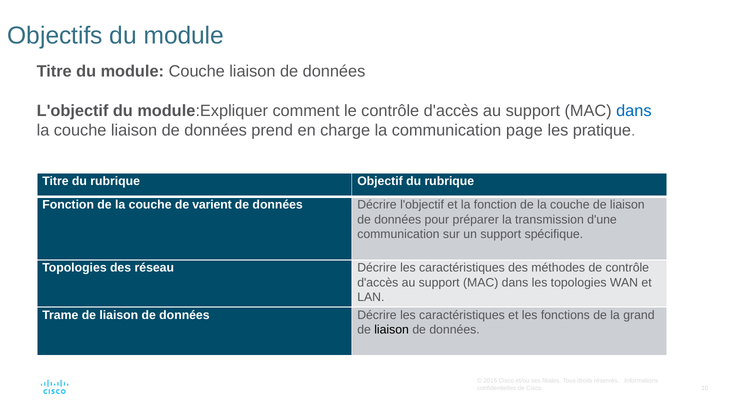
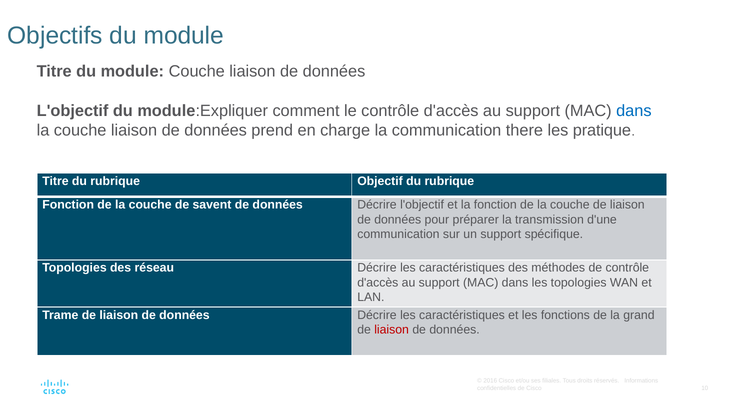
page: page -> there (524, 130)
varient: varient -> savent (212, 205)
liaison colour: black -> red (392, 330)
